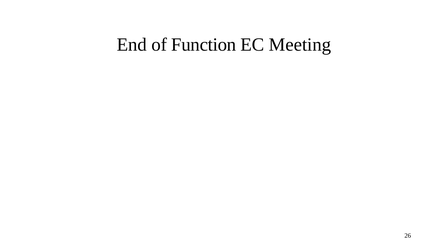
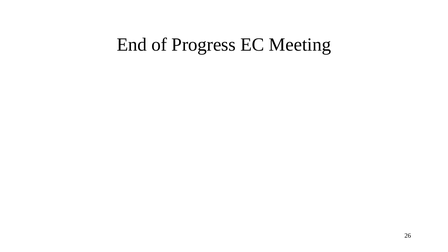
Function: Function -> Progress (204, 45)
